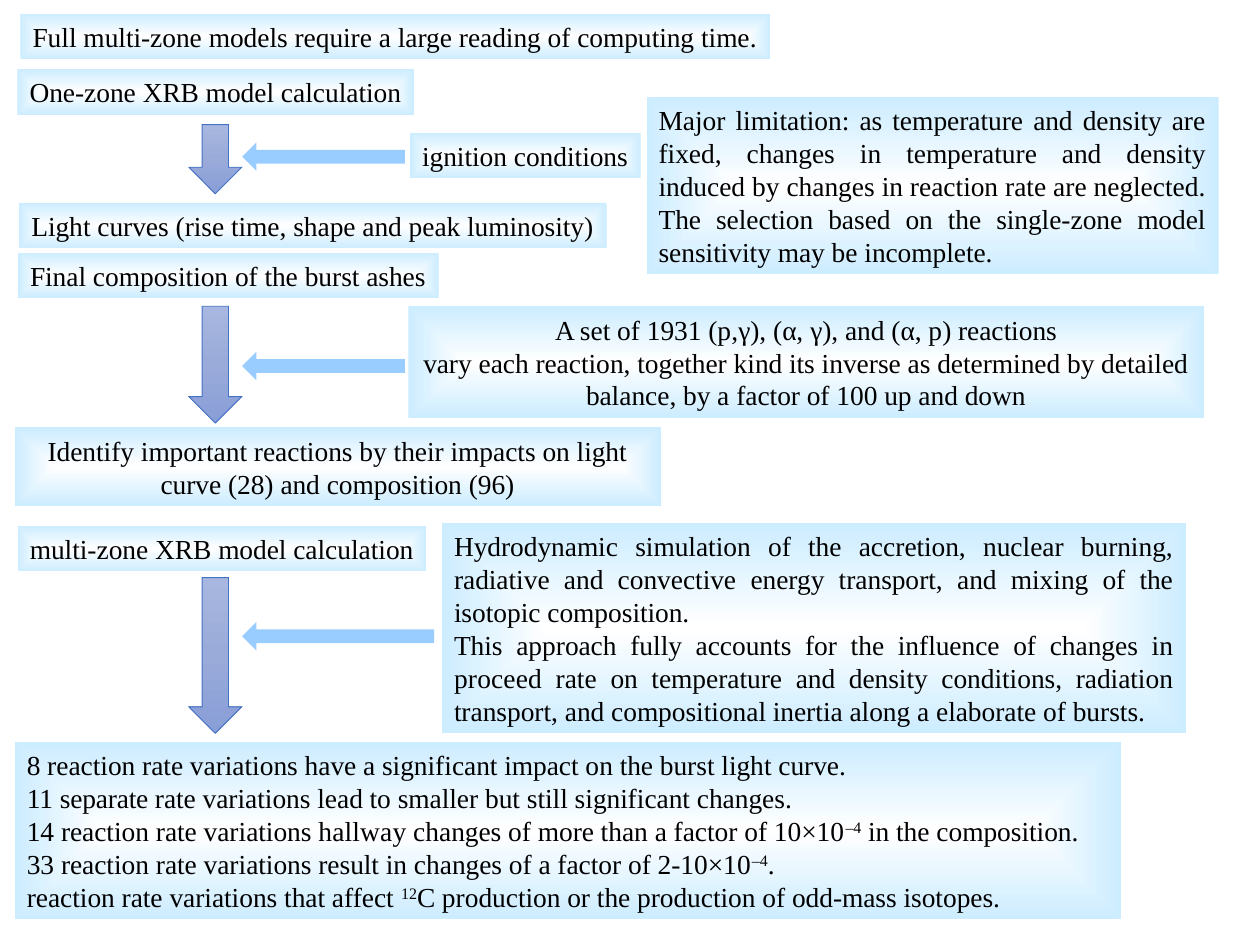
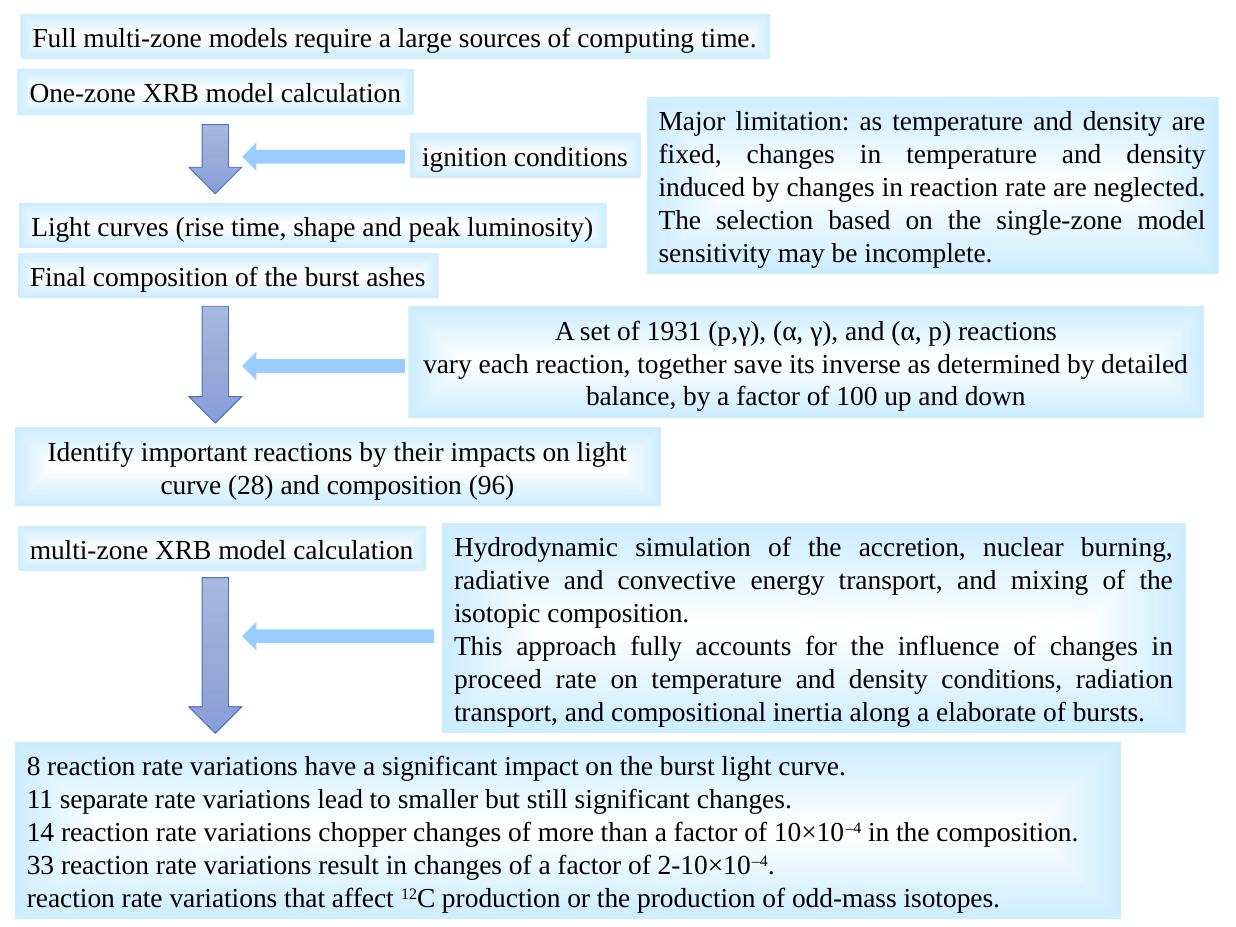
reading: reading -> sources (500, 38)
kind: kind -> save (758, 364)
hallway: hallway -> chopper (362, 832)
